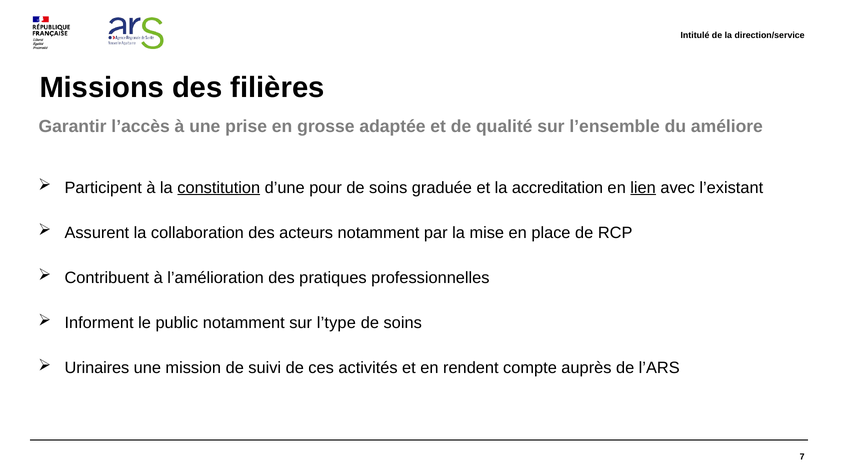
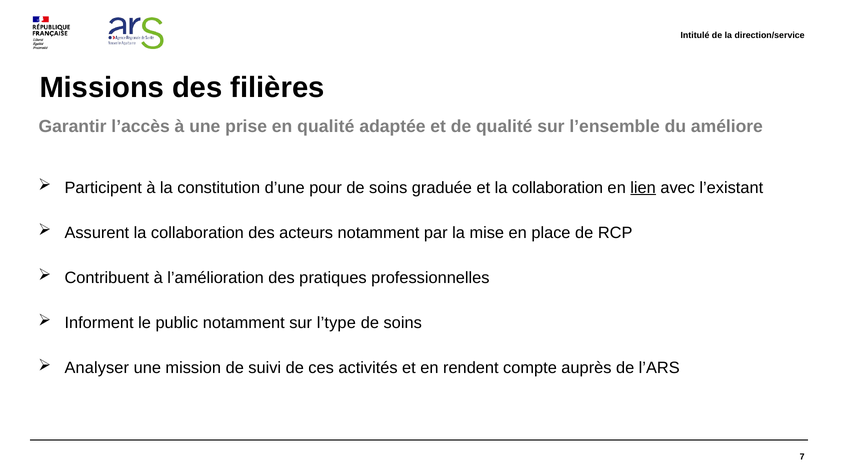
en grosse: grosse -> qualité (326, 127)
constitution underline: present -> none (219, 188)
et la accreditation: accreditation -> collaboration (558, 188)
Urinaires: Urinaires -> Analyser (97, 368)
